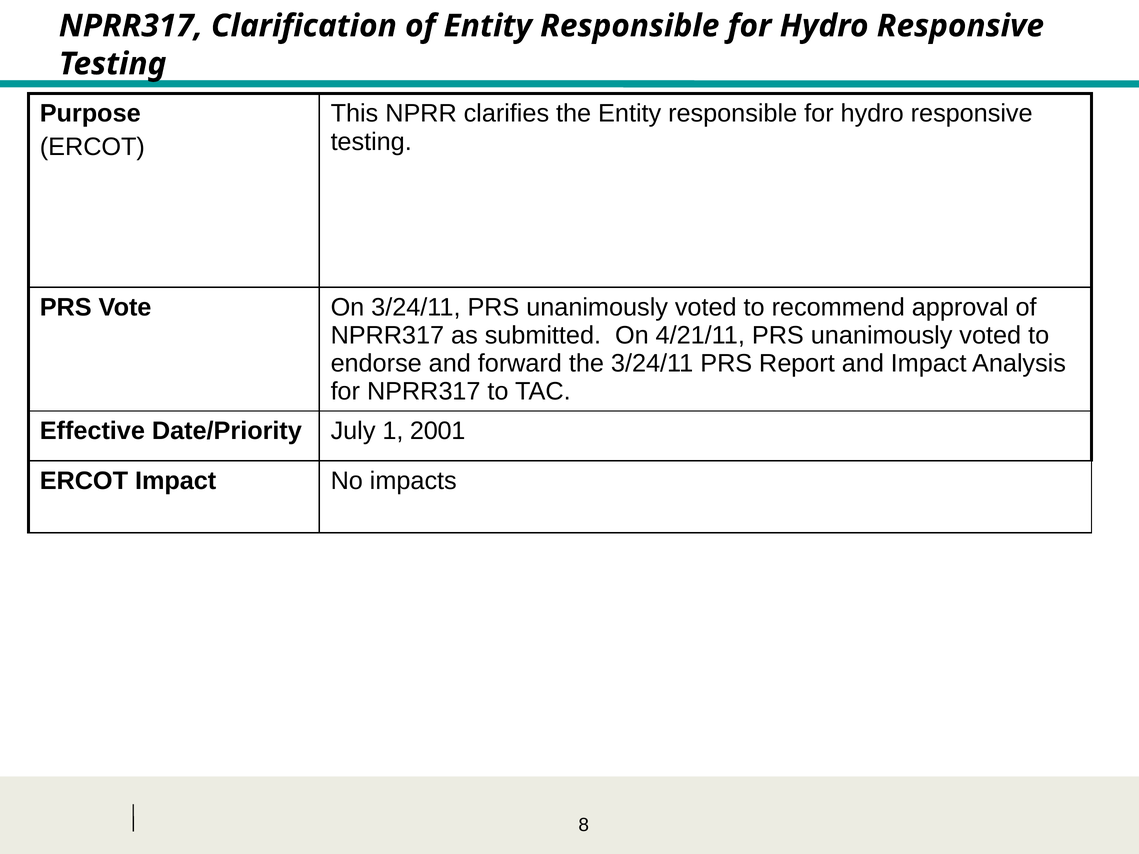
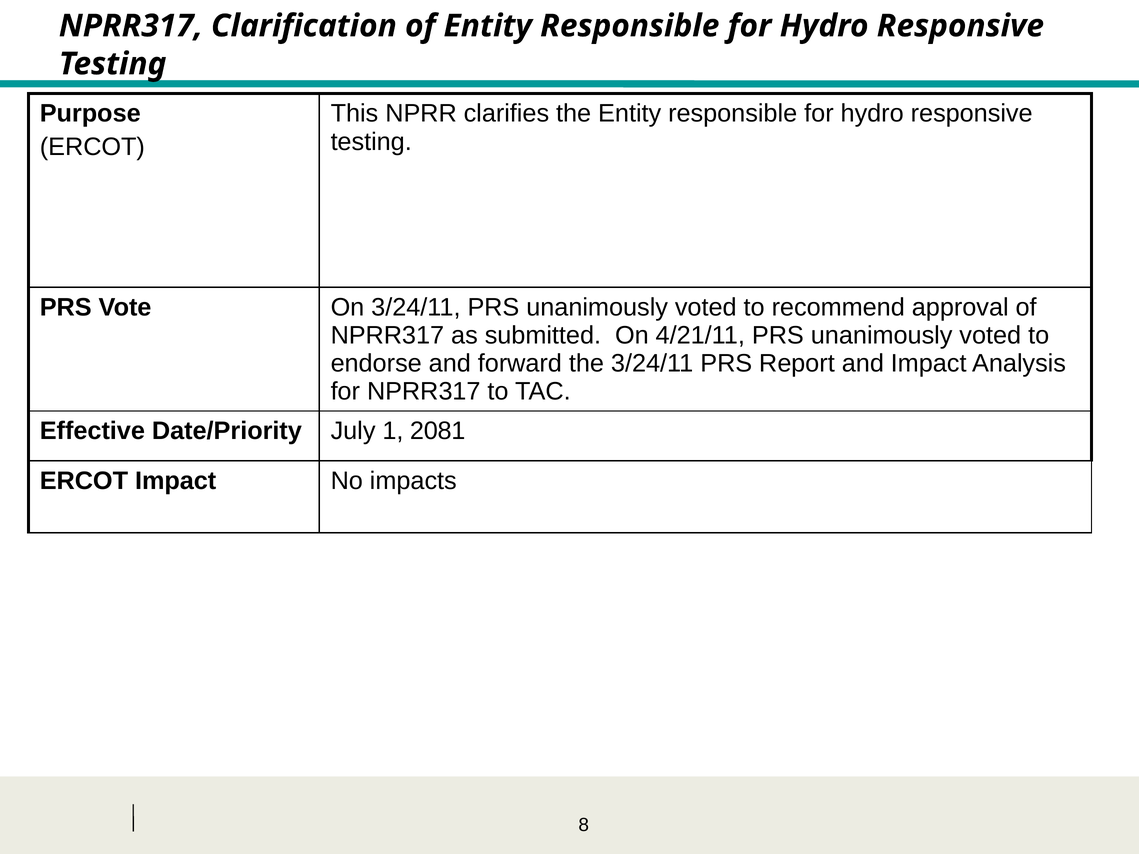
2001: 2001 -> 2081 (438, 431)
